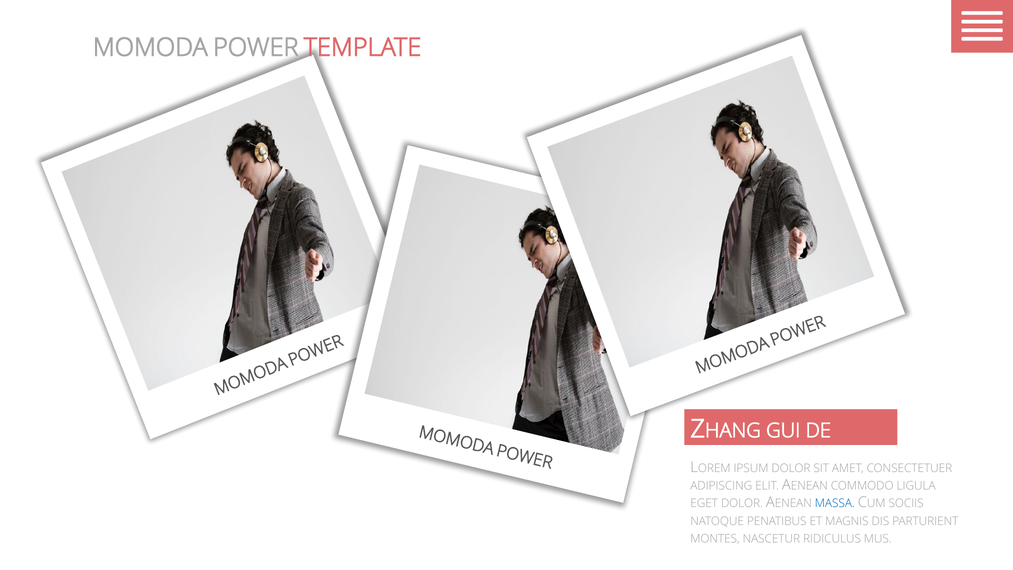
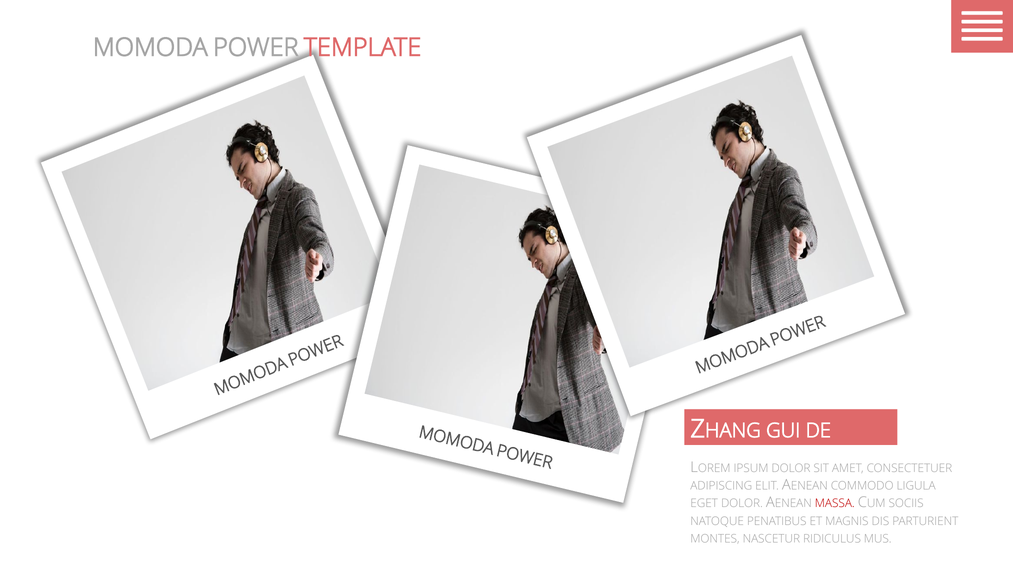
MASSA colour: blue -> red (835, 503)
